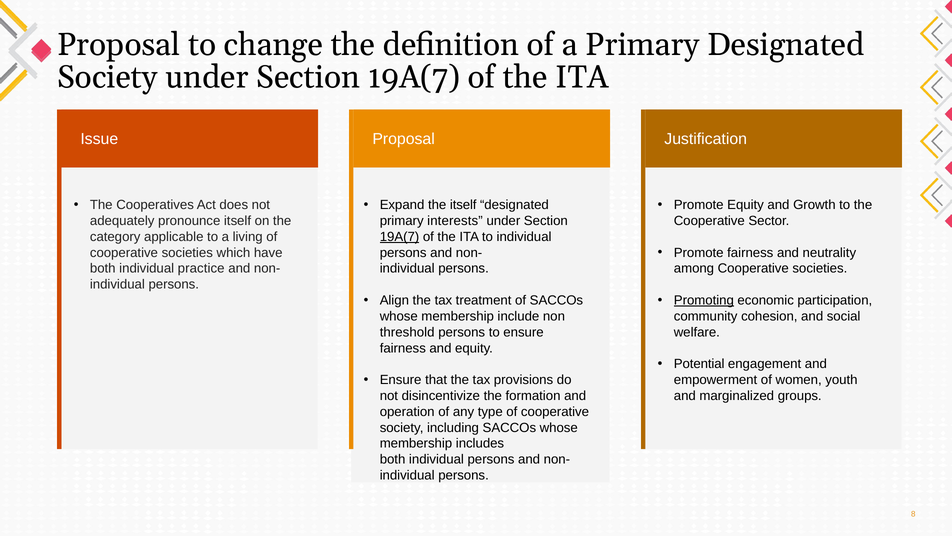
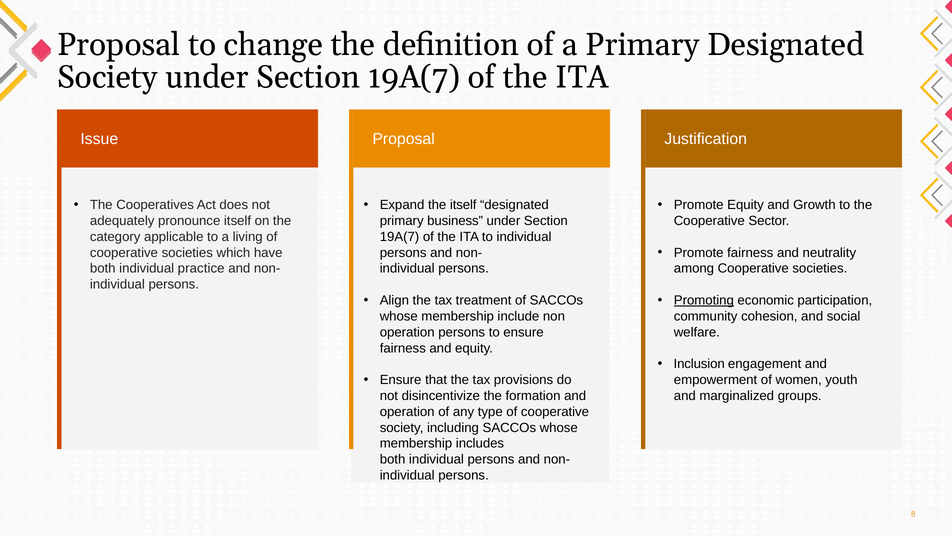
interests: interests -> business (455, 221)
19A(7 underline: present -> none (400, 237)
threshold: threshold -> operation (407, 332)
Potential: Potential -> Inclusion (699, 364)
